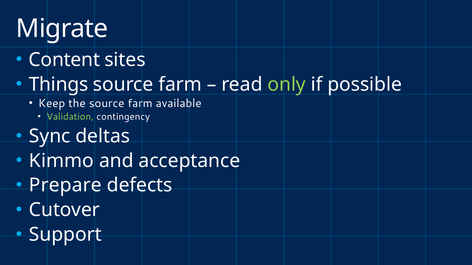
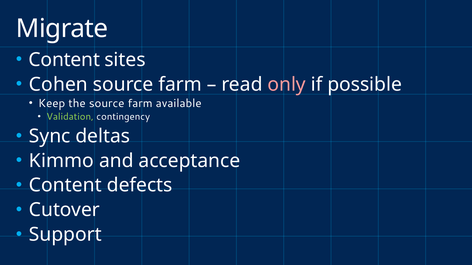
Things: Things -> Cohen (58, 84)
only colour: light green -> pink (287, 84)
Prepare: Prepare -> Content (65, 186)
